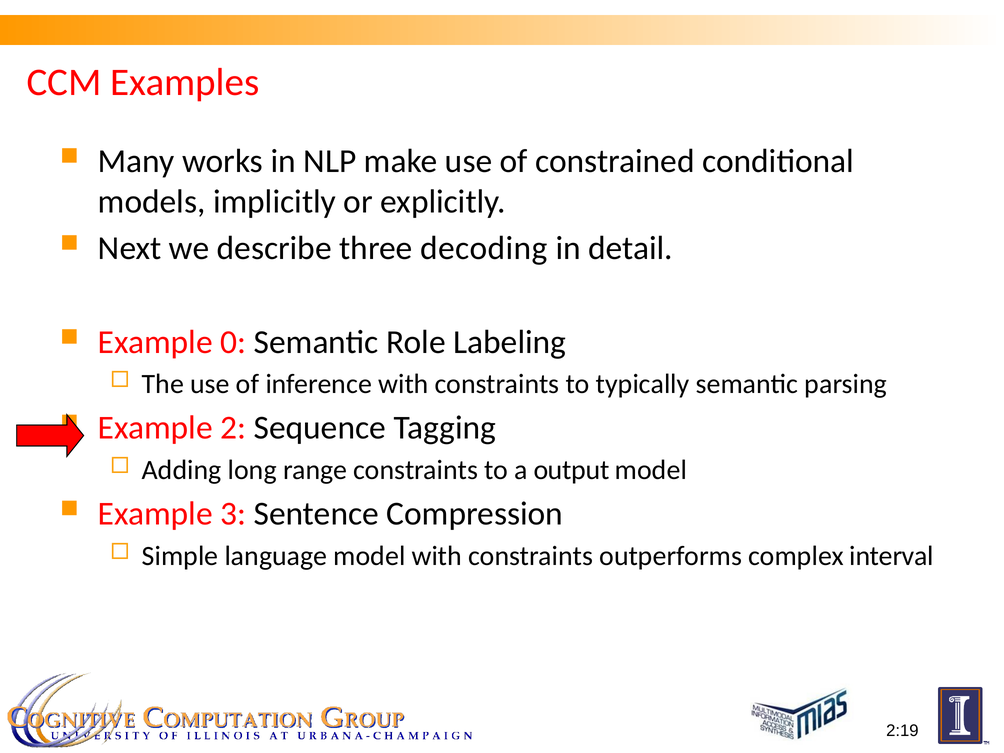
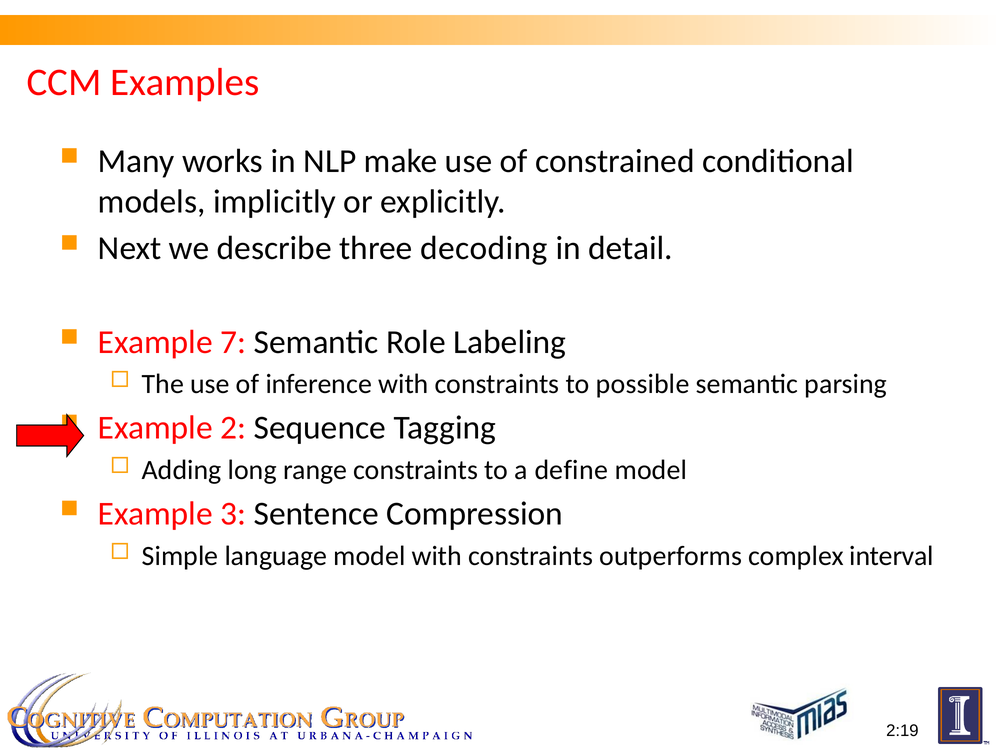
0: 0 -> 7 (233, 342)
typically: typically -> possible (643, 384)
output: output -> define (571, 470)
